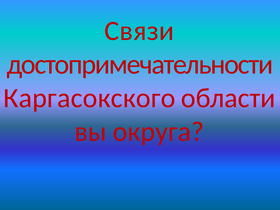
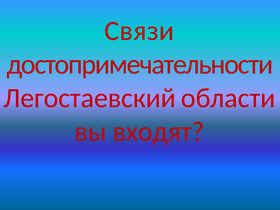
Каргасокского: Каргасокского -> Легостаевский (90, 98)
округа: округа -> входят (159, 132)
